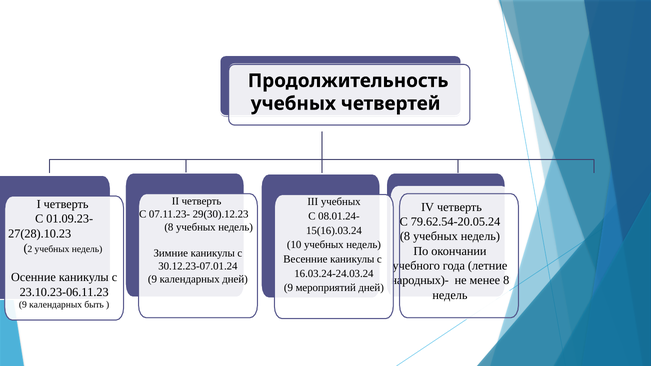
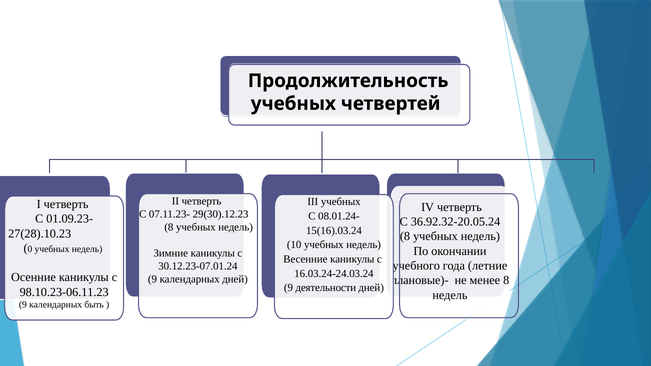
79.62.54-20.05.24: 79.62.54-20.05.24 -> 36.92.32-20.05.24 (456, 222)
2: 2 -> 0 (30, 249)
народных)-: народных)- -> плановые)- (420, 280)
мероприятий: мероприятий -> деятельности (326, 288)
23.10.23-06.11.23: 23.10.23-06.11.23 -> 98.10.23-06.11.23 (64, 292)
